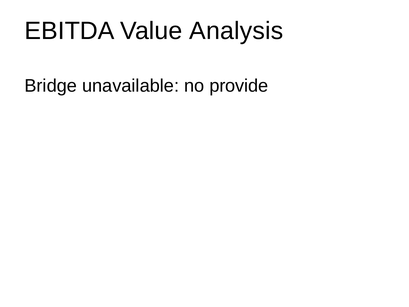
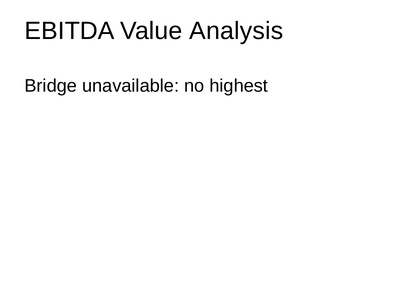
provide: provide -> highest (239, 86)
